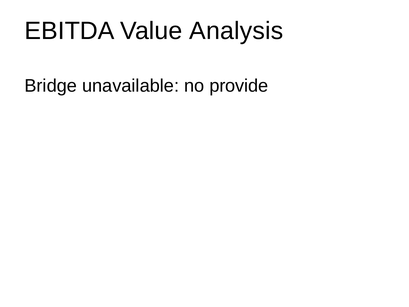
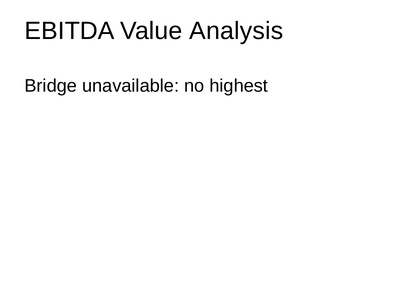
provide: provide -> highest (239, 86)
